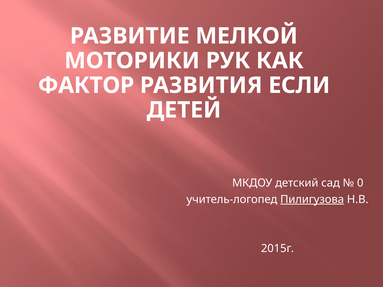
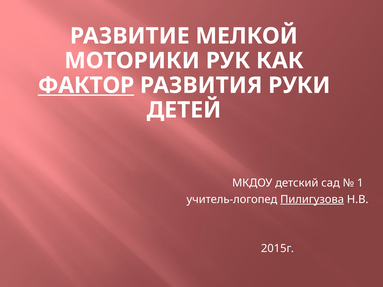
ФАКТОР underline: none -> present (86, 85)
ЕСЛИ: ЕСЛИ -> РУКИ (299, 85)
0: 0 -> 1 (360, 183)
